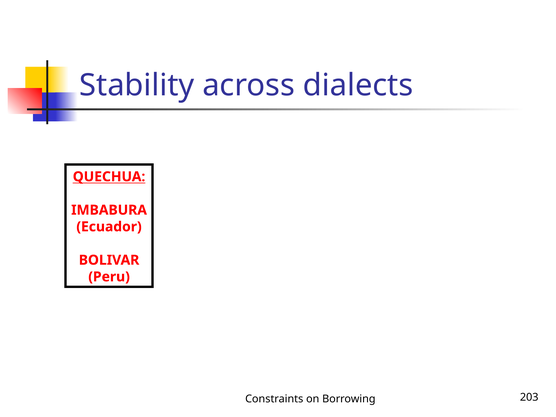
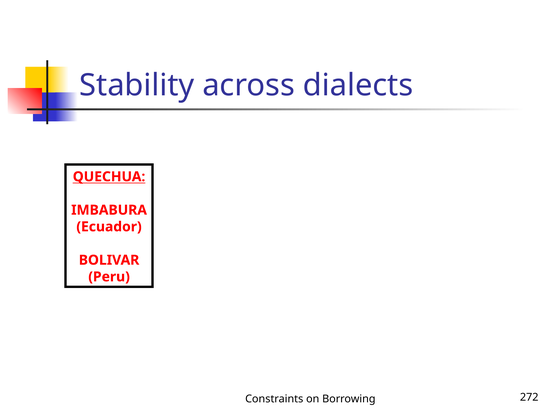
203: 203 -> 272 (529, 397)
